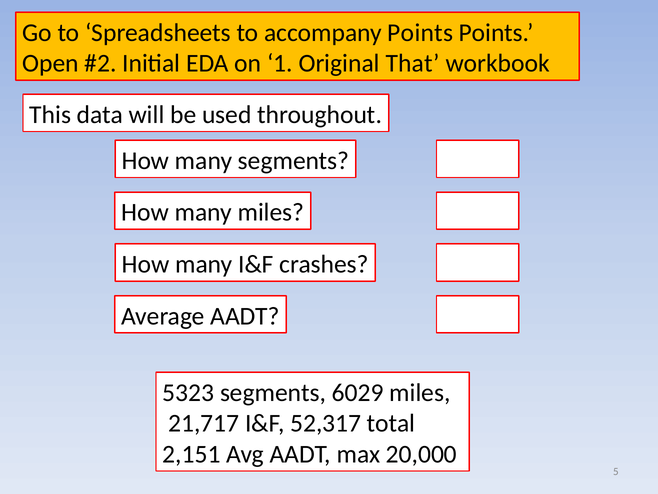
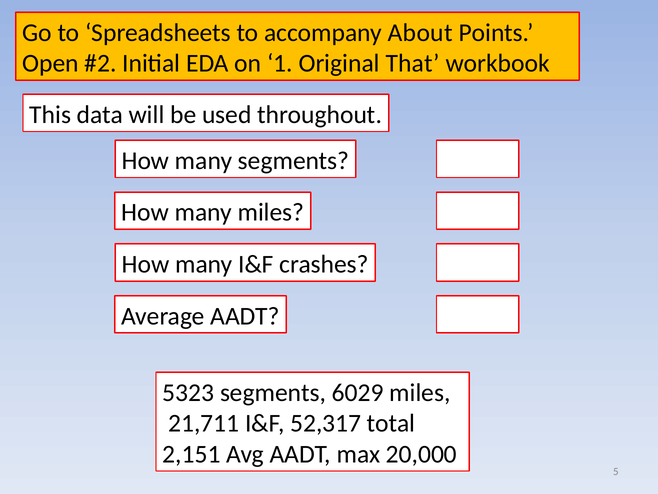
accompany Points: Points -> About (420, 33)
21,717: 21,717 -> 21,711 (204, 423)
